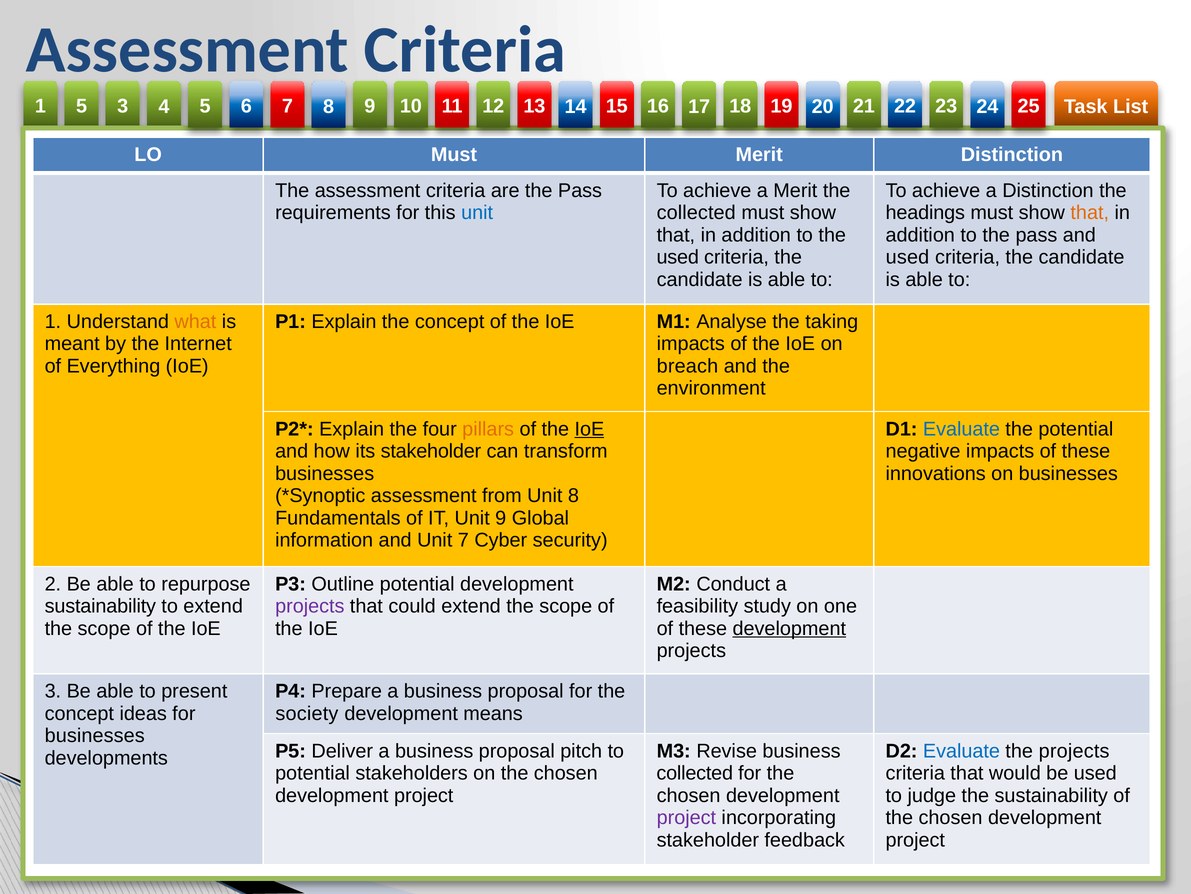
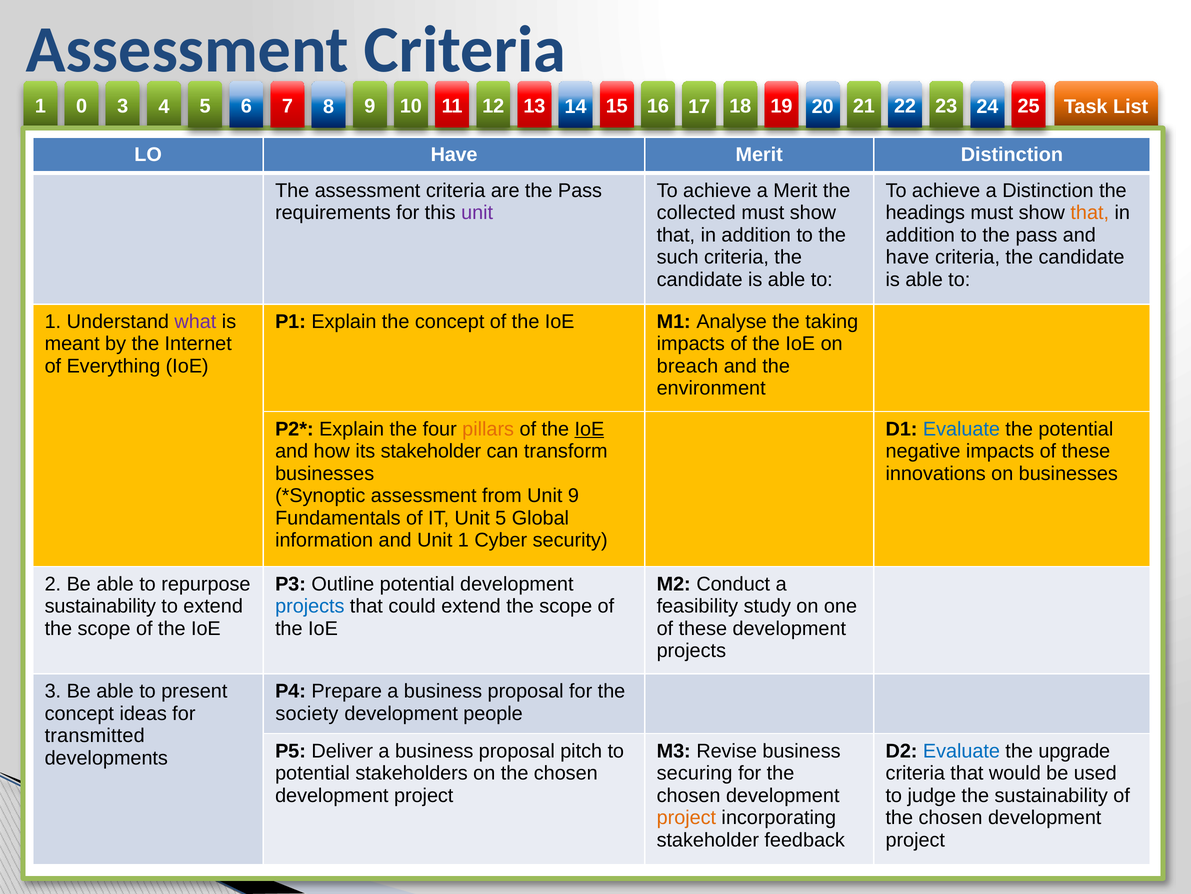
1 5: 5 -> 0 (82, 106)
LO Must: Must -> Have (454, 155)
unit colour: blue -> purple (477, 213)
used: used -> such (678, 257)
used: used -> have (907, 257)
what colour: orange -> purple (195, 321)
Unit 8: 8 -> 9 (573, 495)
Unit 9: 9 -> 5 (501, 518)
Unit 7: 7 -> 1 (463, 540)
projects colour: purple -> blue (310, 606)
development underline: present -> none (789, 628)
means: means -> people (493, 713)
businesses: businesses -> transmitted (95, 735)
the projects: projects -> upgrade (1074, 750)
collected: collected -> securing (695, 773)
project colour: purple -> orange (686, 817)
